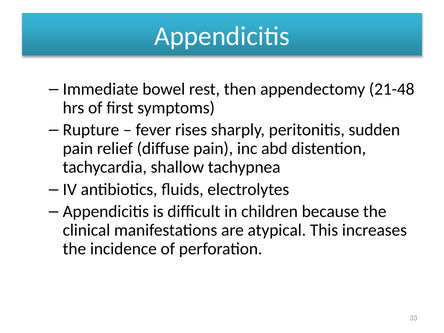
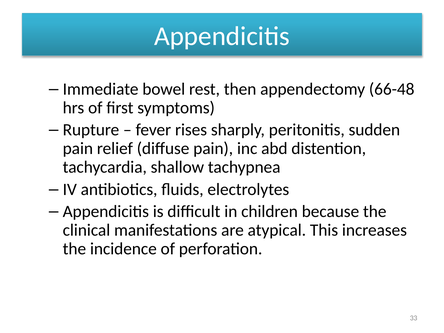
21-48: 21-48 -> 66-48 (392, 89)
